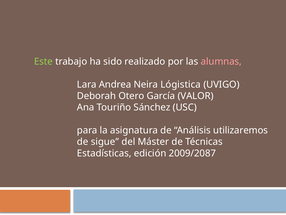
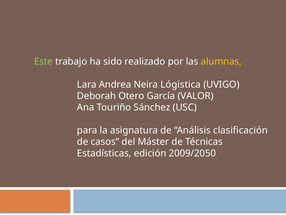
alumnas colour: pink -> yellow (221, 61)
utilizaremos: utilizaremos -> clasificación (241, 130)
sigue: sigue -> casos (105, 141)
2009/2087: 2009/2087 -> 2009/2050 (192, 153)
